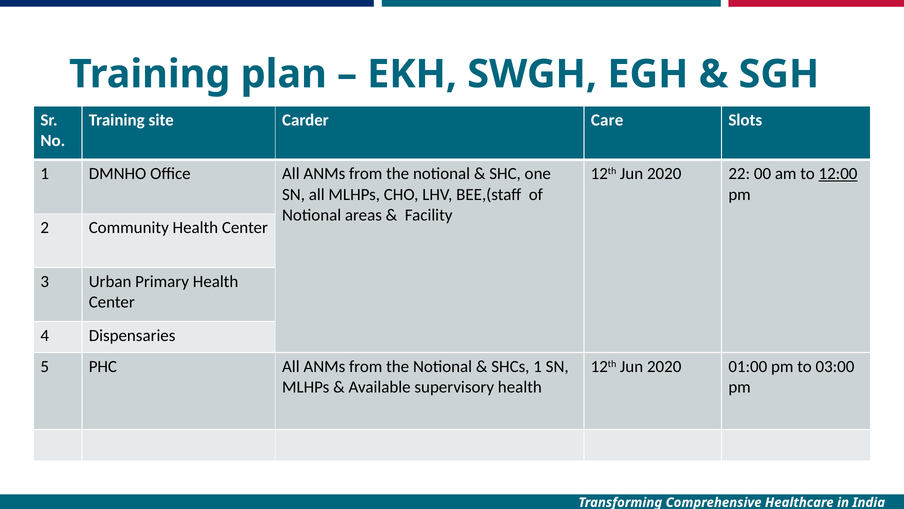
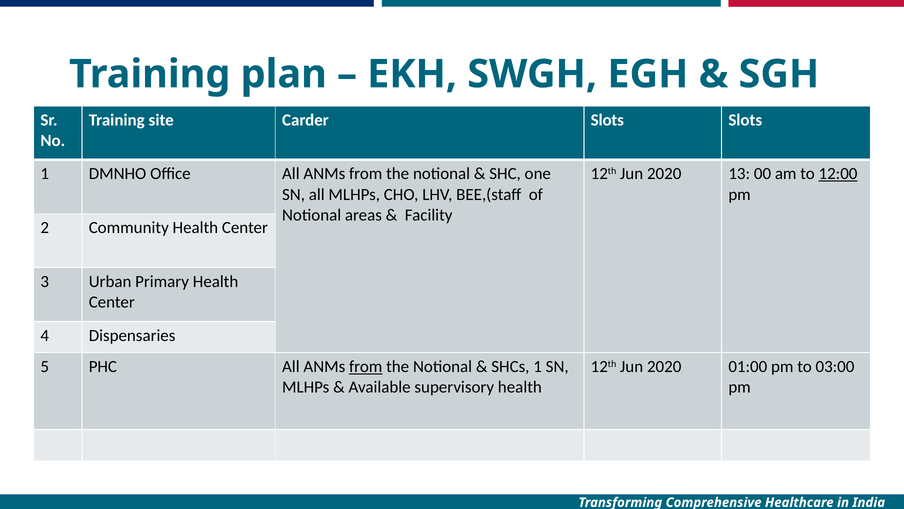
Carder Care: Care -> Slots (607, 120)
22: 22 -> 13 (739, 174)
from underline: none -> present (366, 366)
